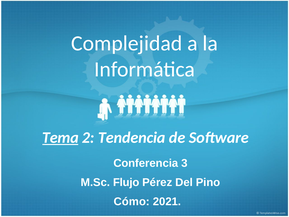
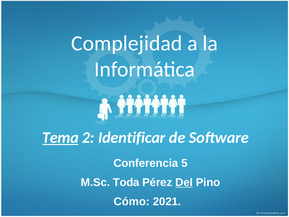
Tendencia: Tendencia -> Identificar (132, 137)
3: 3 -> 5 (184, 163)
Flujo: Flujo -> Toda (126, 182)
Del underline: none -> present (184, 182)
